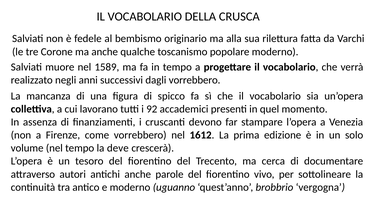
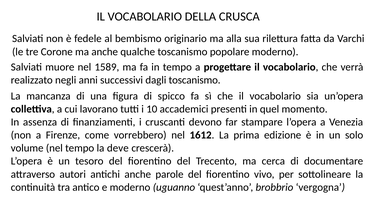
dagli vorrebbero: vorrebbero -> toscanismo (195, 80)
92: 92 -> 10 (152, 109)
